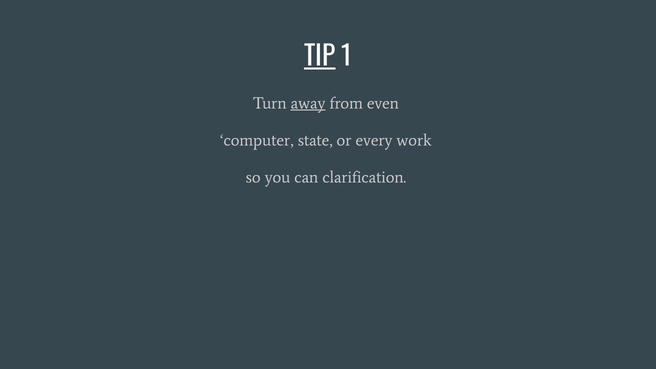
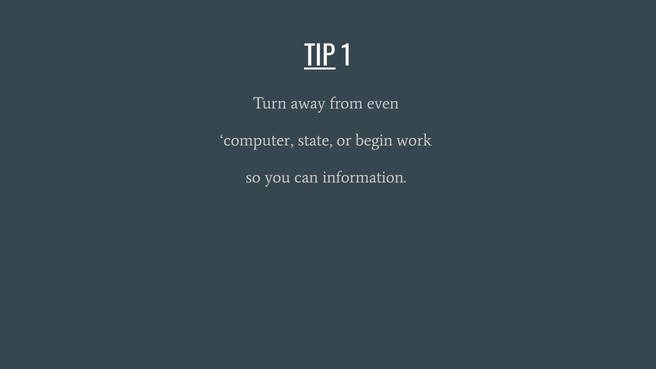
away underline: present -> none (308, 103)
every: every -> begin (374, 140)
clarification: clarification -> information (364, 178)
